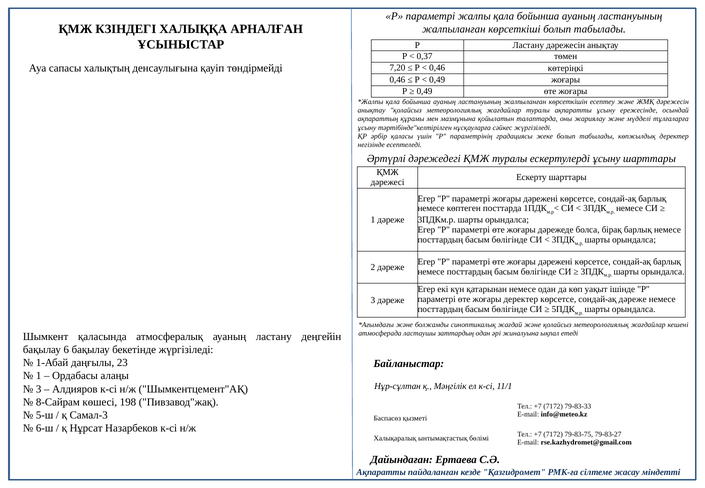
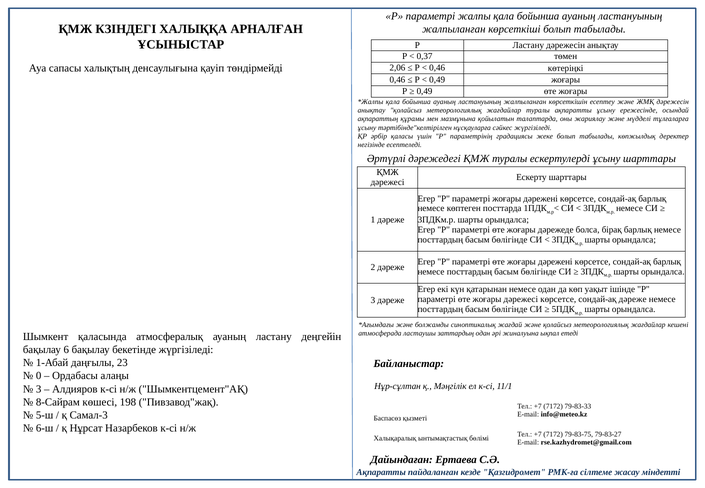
7,20: 7,20 -> 2,06 (397, 68)
жоғары деректер: деректер -> дәрежесі (521, 299)
1: 1 -> 0 (39, 376)
